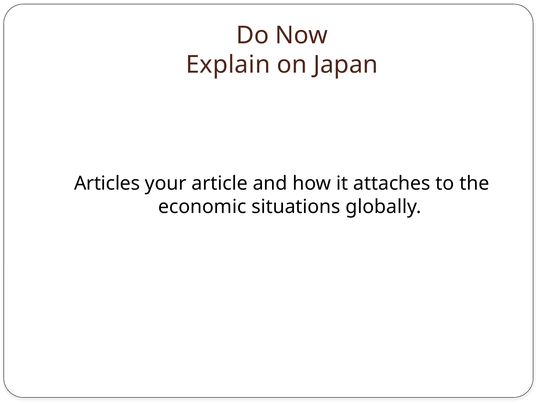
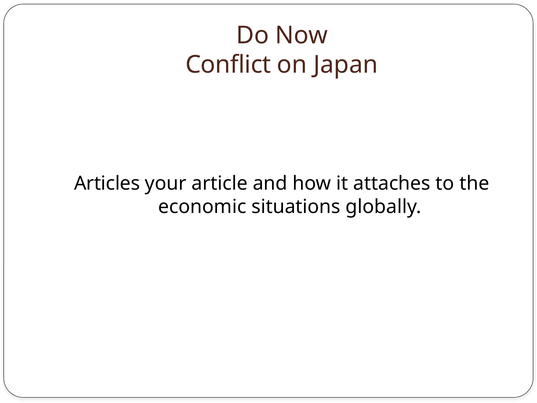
Explain: Explain -> Conflict (228, 65)
